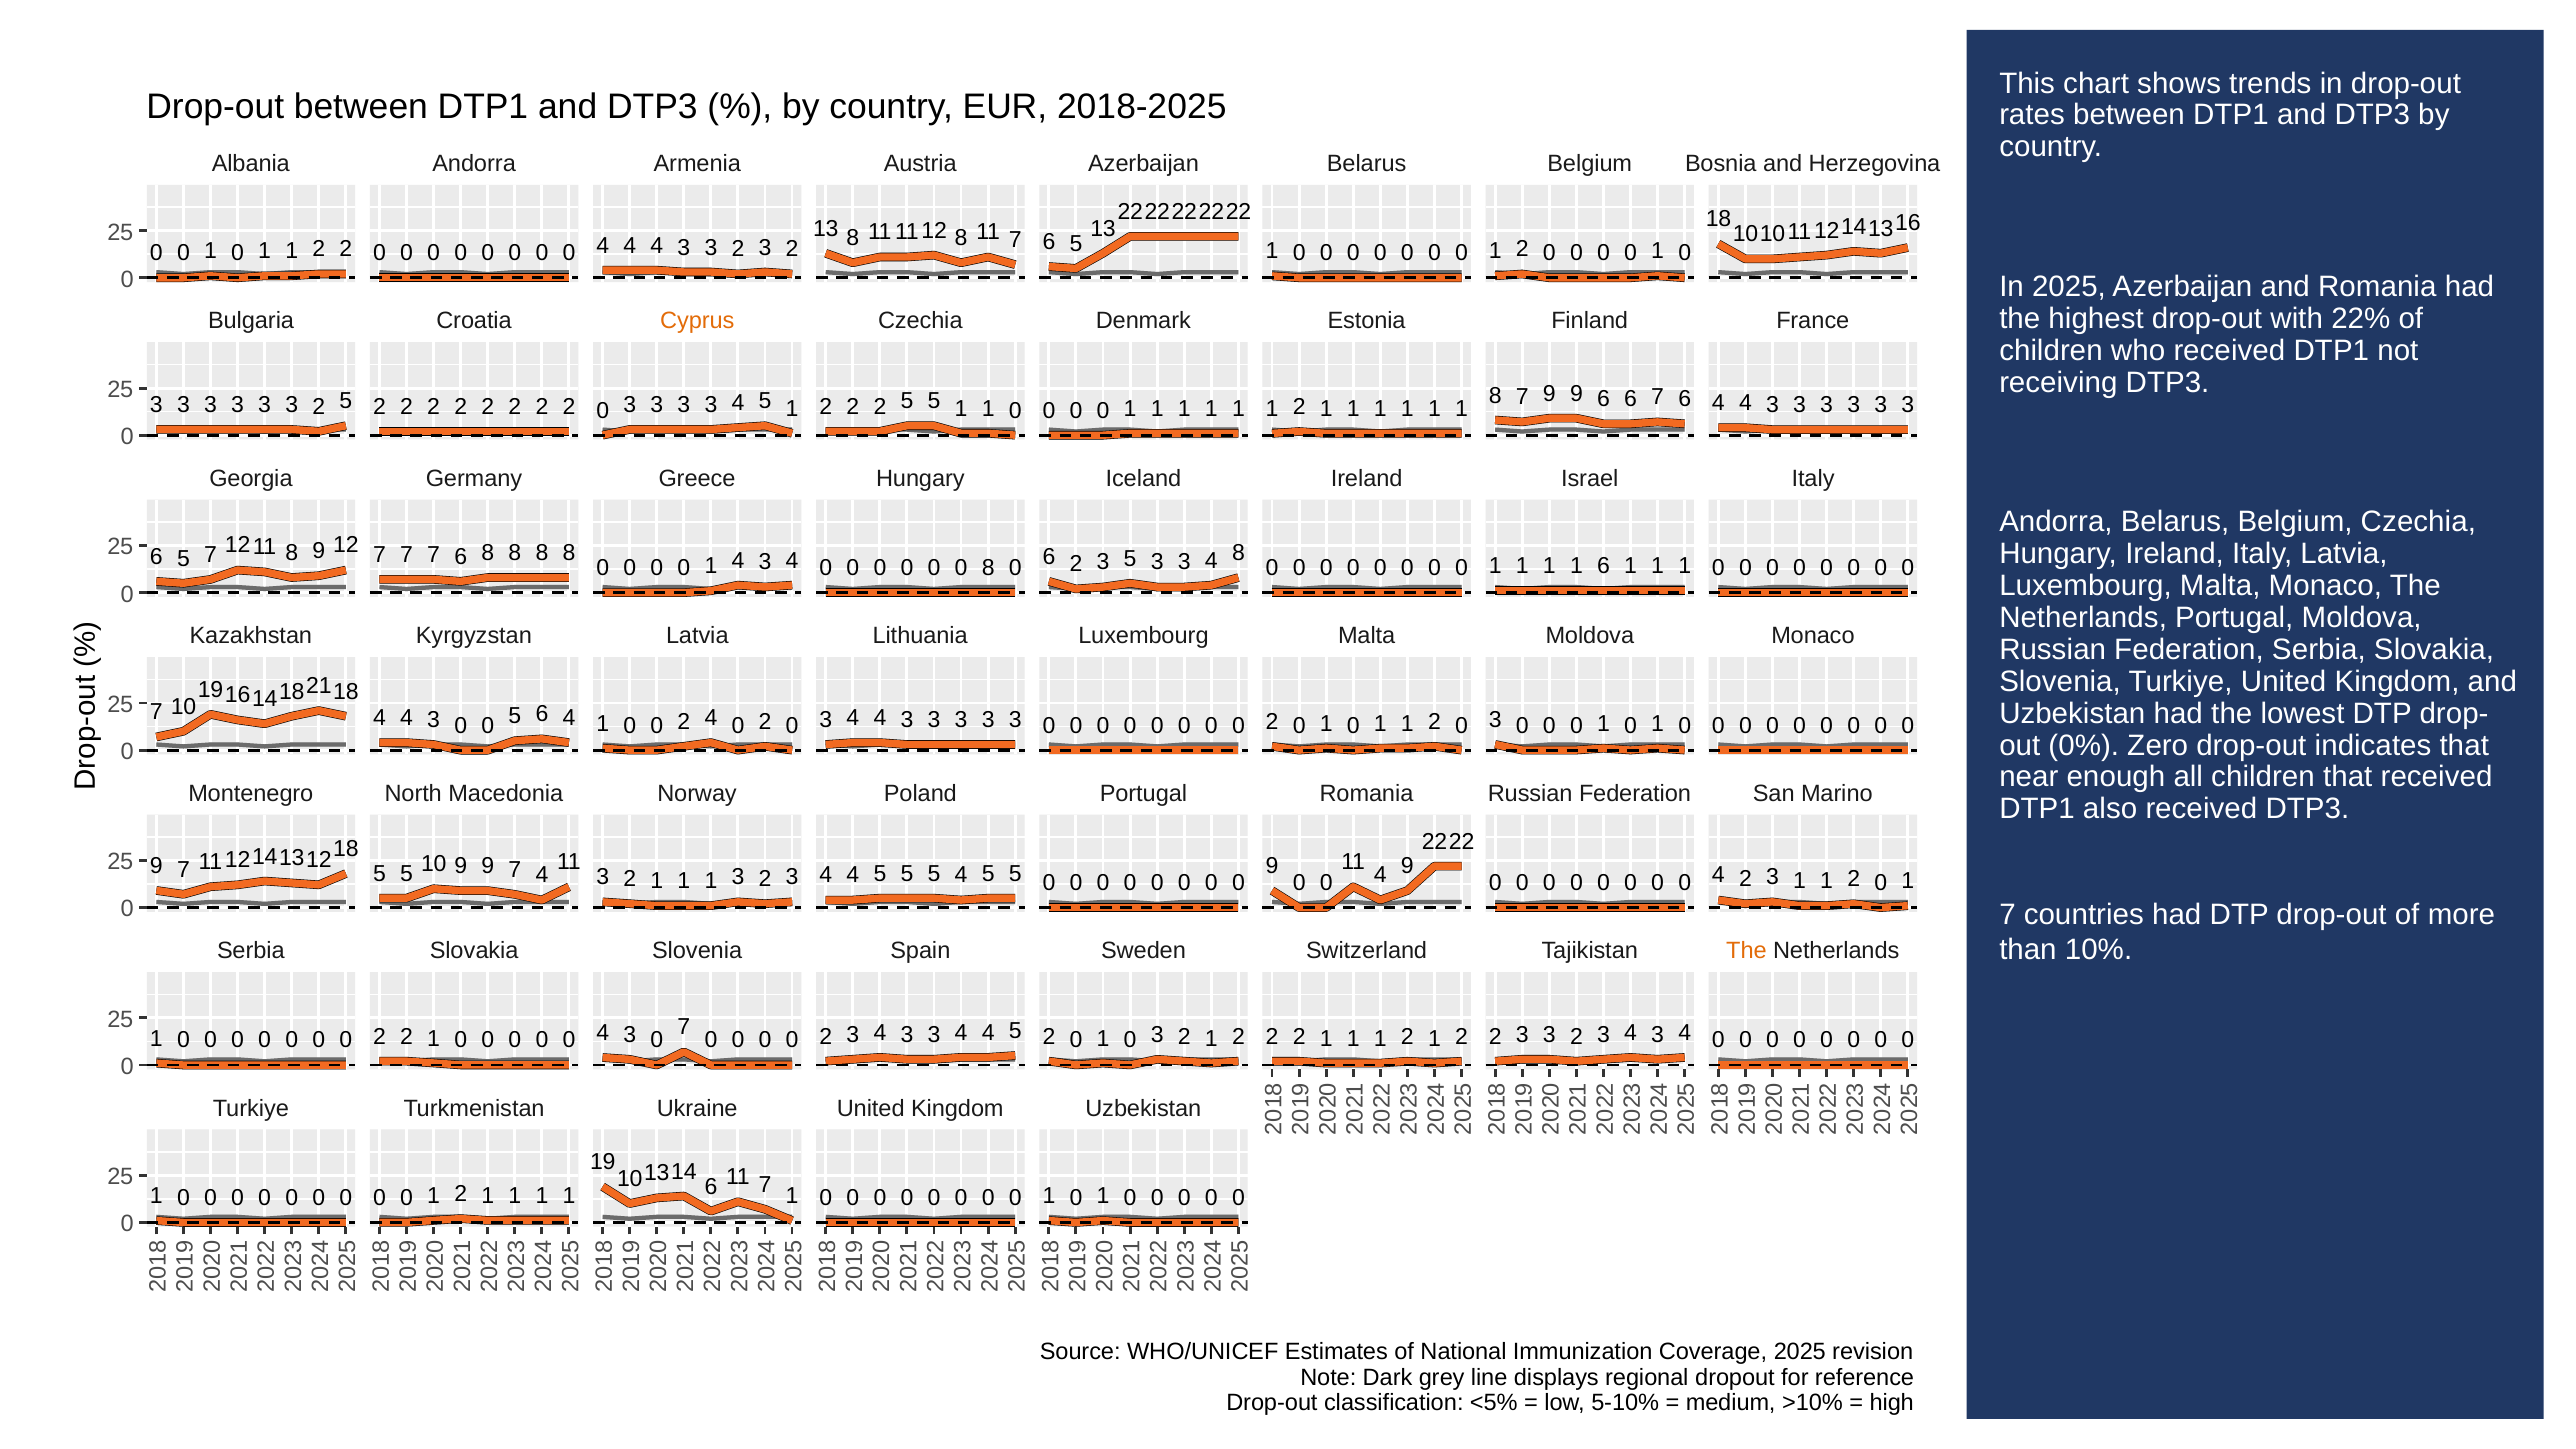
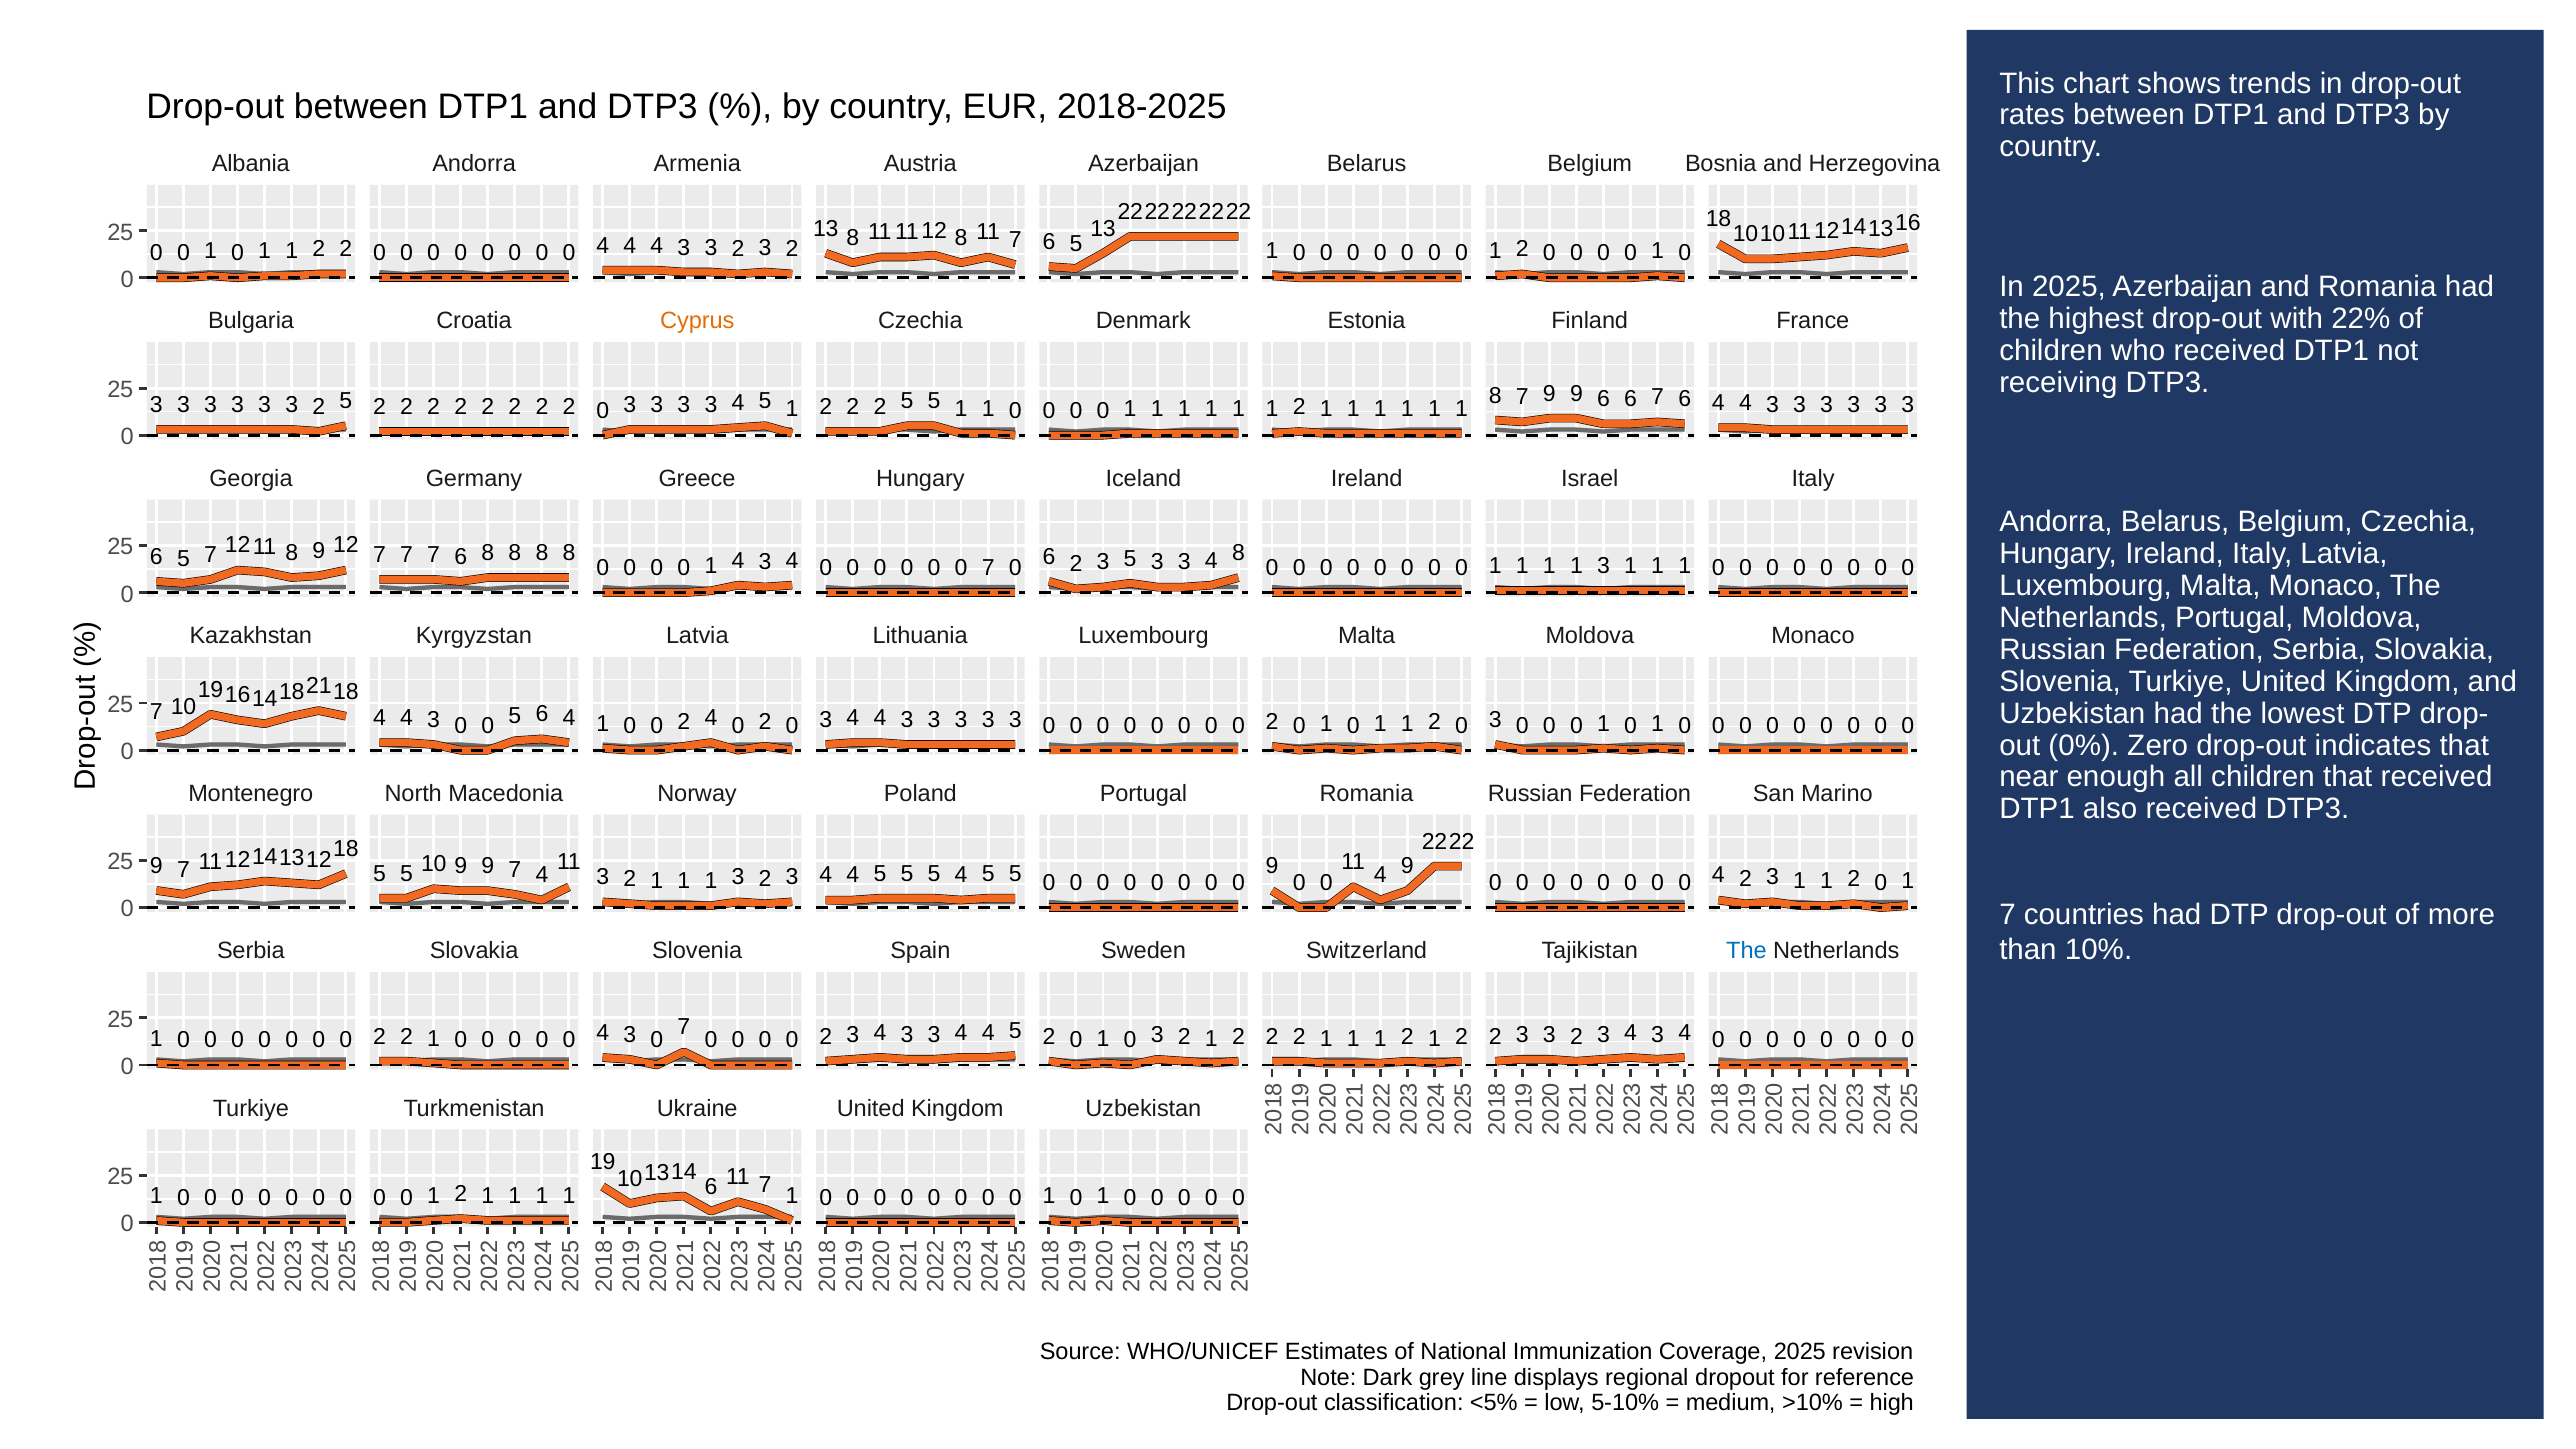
6: 6 -> 3 (1603, 566)
0 0 8: 8 -> 7 (988, 568)
The colour: orange -> blue (1746, 951)
